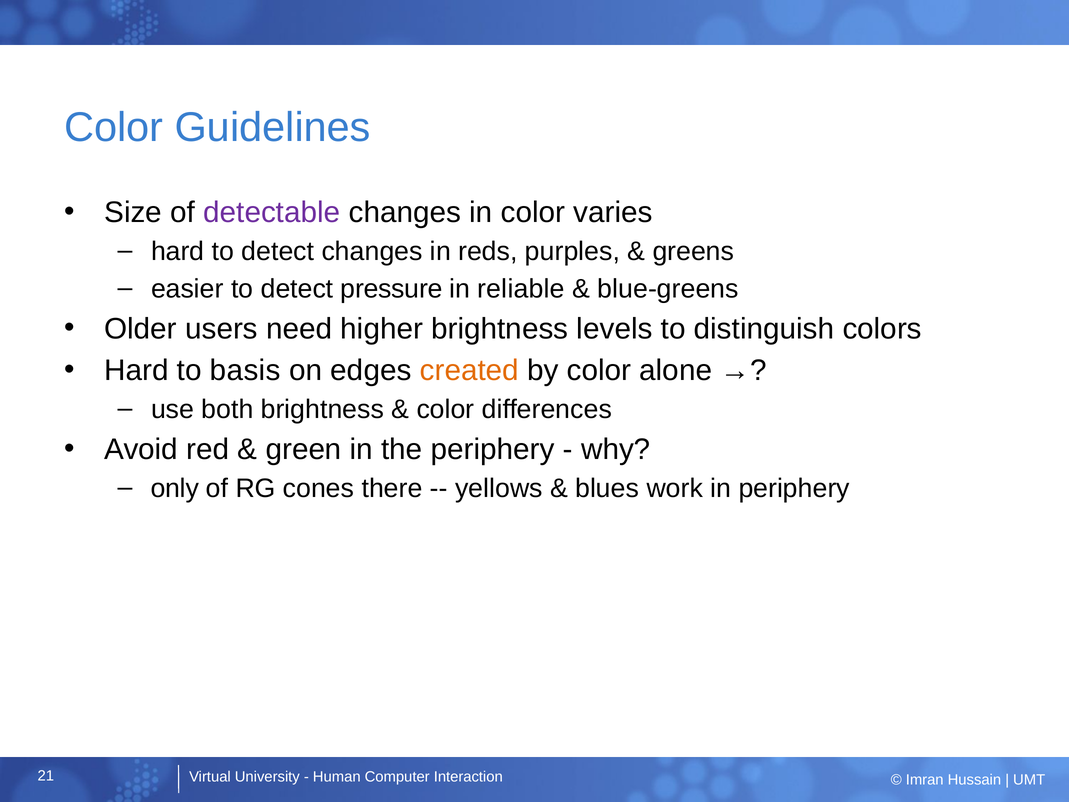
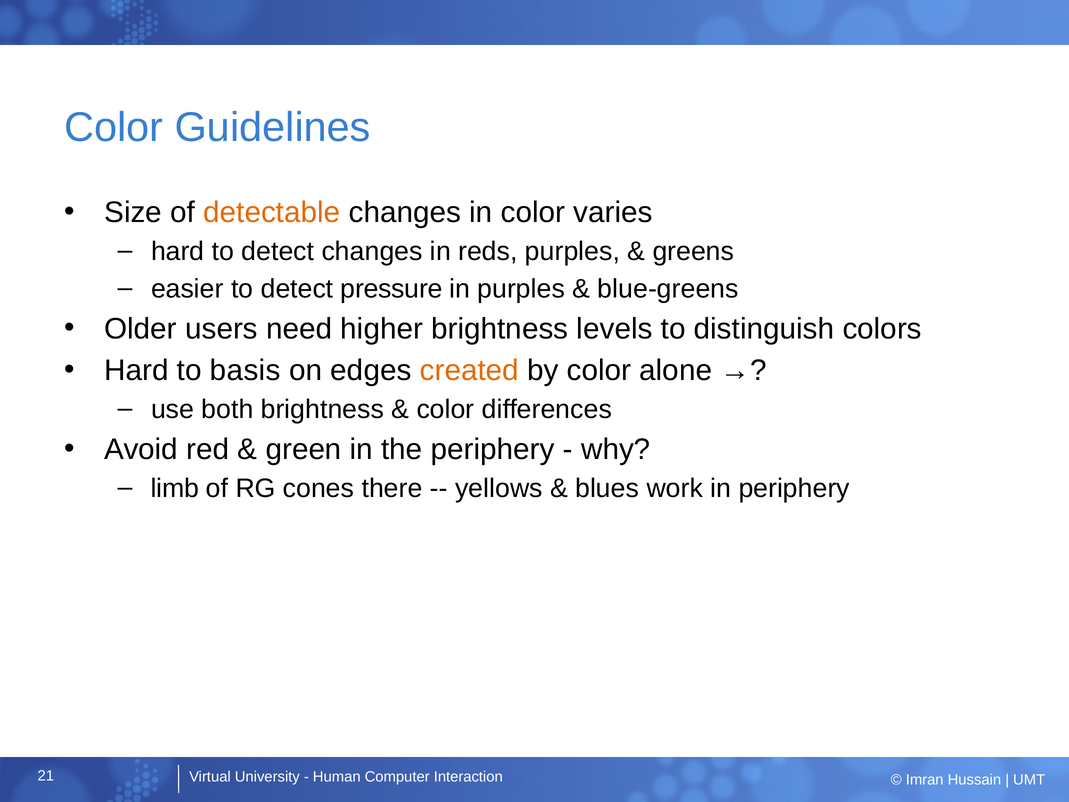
detectable colour: purple -> orange (272, 212)
in reliable: reliable -> purples (521, 289)
only: only -> limb (175, 488)
